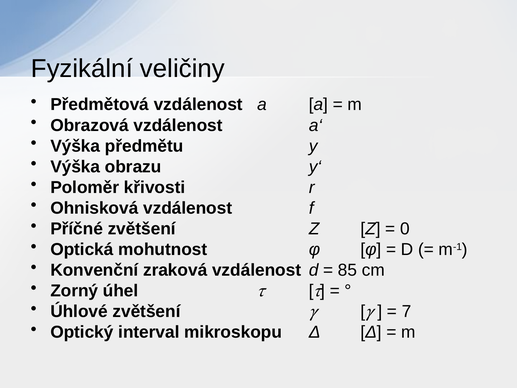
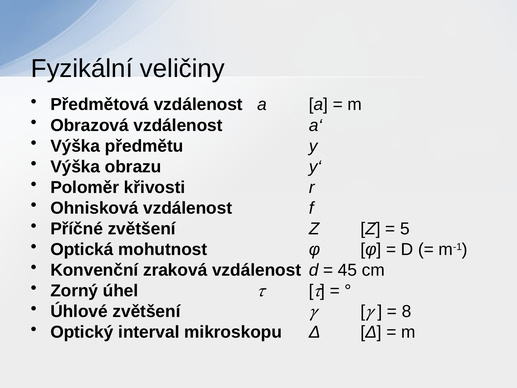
0: 0 -> 5 (405, 229)
85: 85 -> 45 (348, 270)
7: 7 -> 8 (407, 311)
